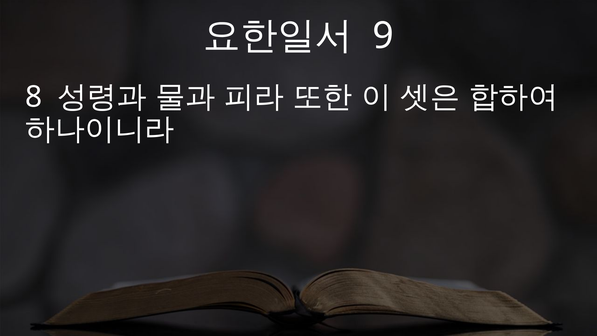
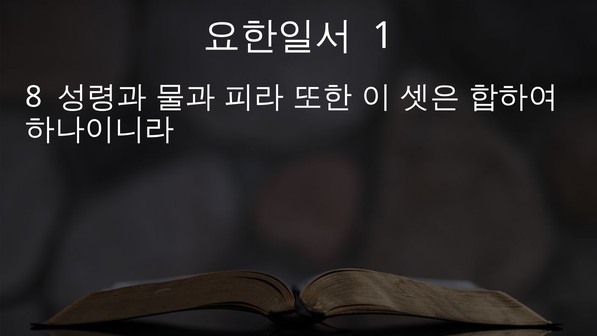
9: 9 -> 1 (383, 36)
